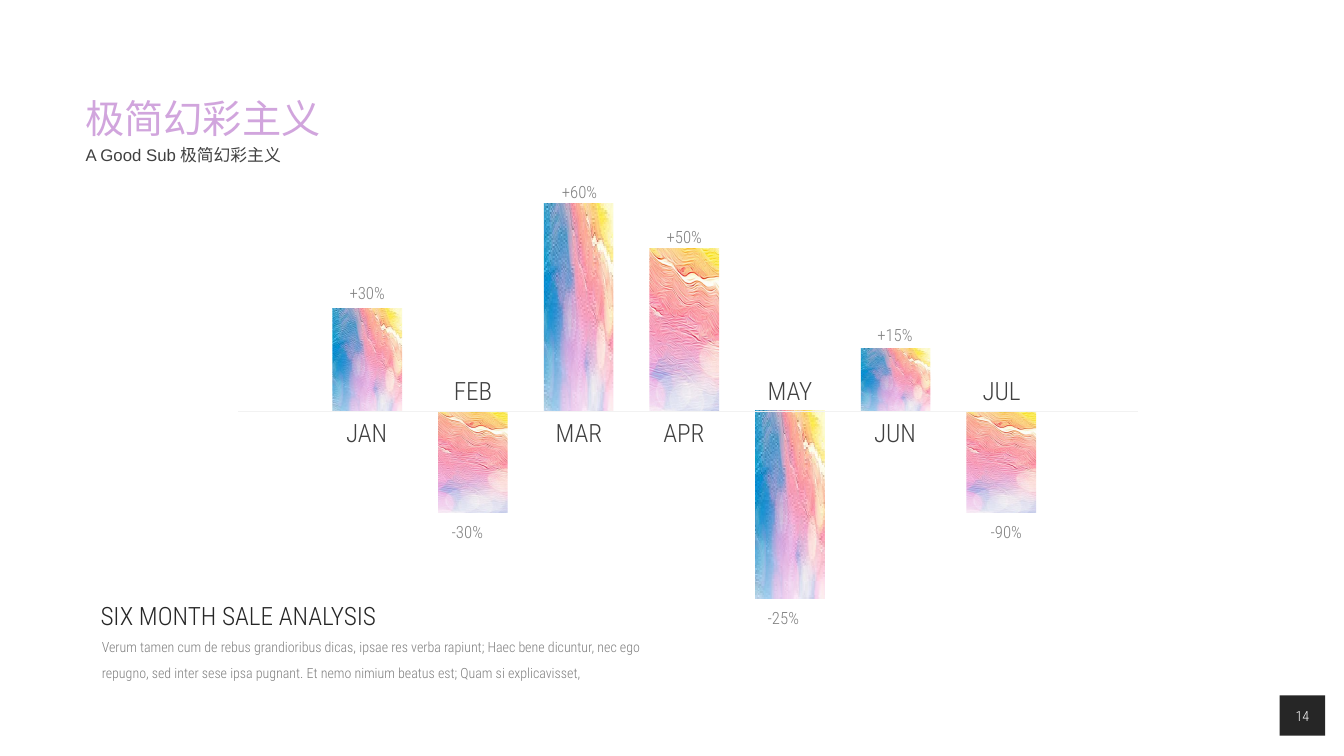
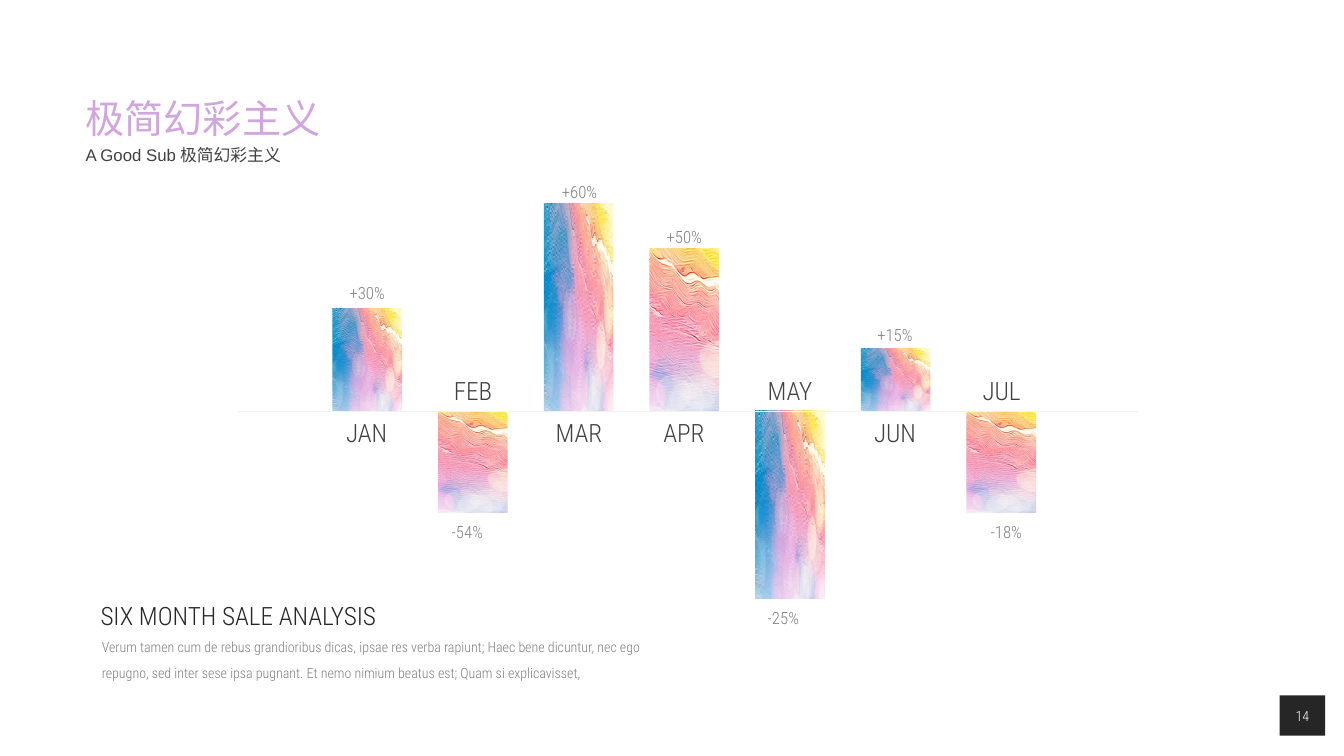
-30%: -30% -> -54% (467, 533)
-90%: -90% -> -18% (1006, 533)
